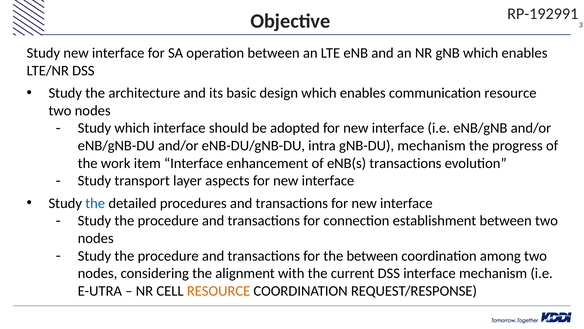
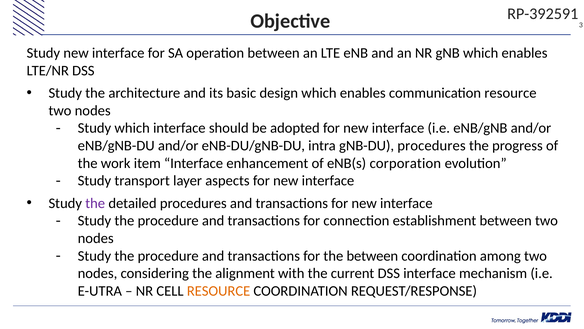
RP-192991: RP-192991 -> RP-392591 (543, 14)
gNB-DU mechanism: mechanism -> procedures (432, 145)
eNB(s transactions: transactions -> corporation (405, 163)
the colour: blue -> purple (95, 203)
